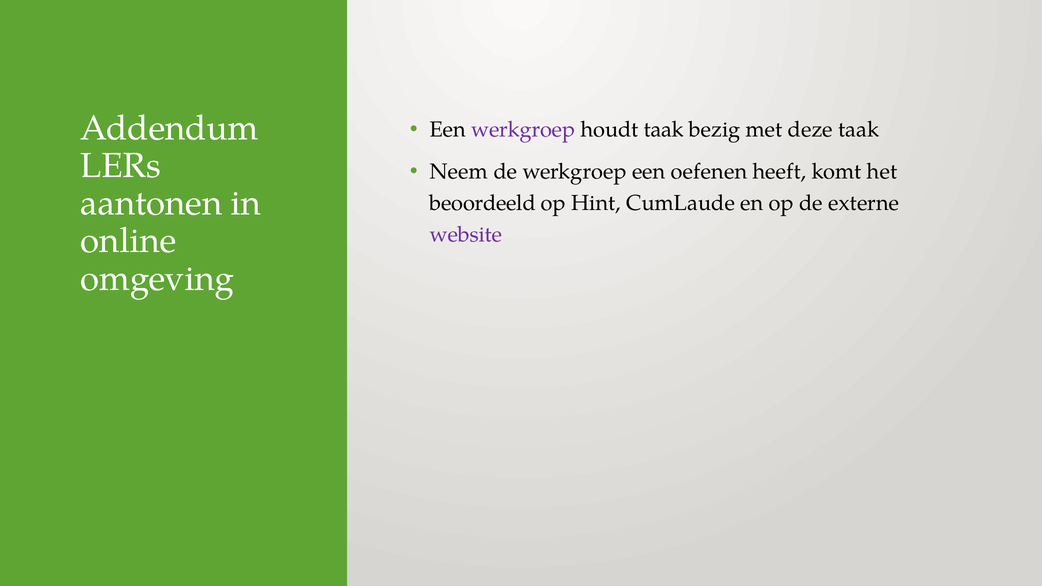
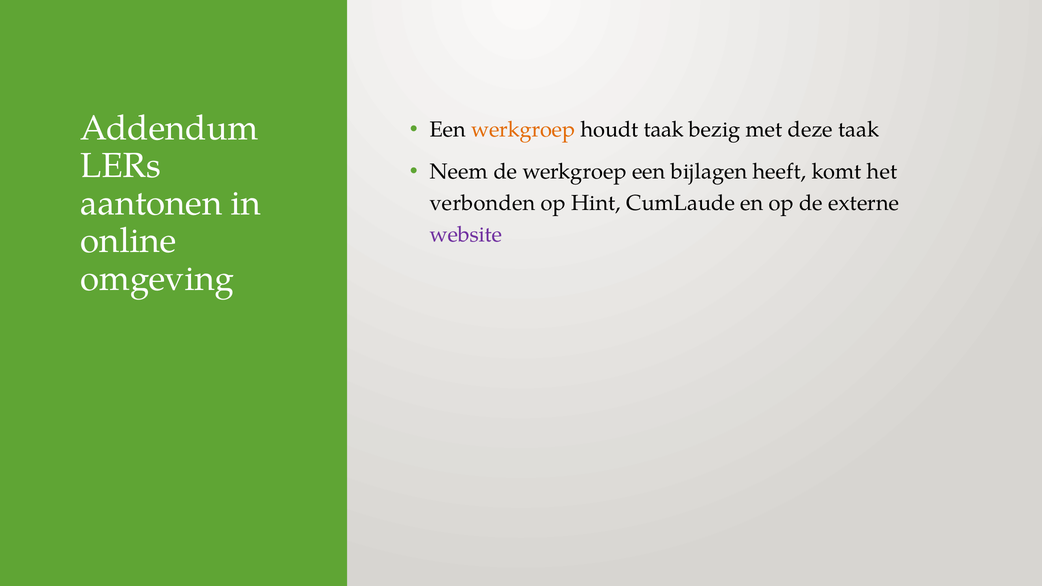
werkgroep colour: purple -> orange (523, 130)
oefenen: oefenen -> bijlagen (709, 172)
beoordeeld: beoordeeld -> verbonden (482, 203)
